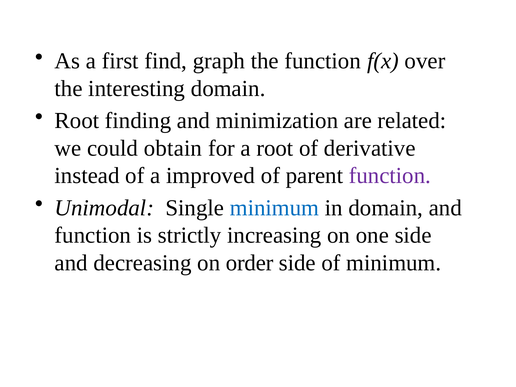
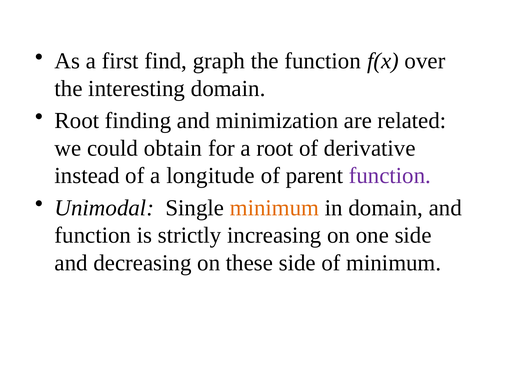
improved: improved -> longitude (211, 176)
minimum colour: blue -> orange (274, 208)
order: order -> these (249, 263)
